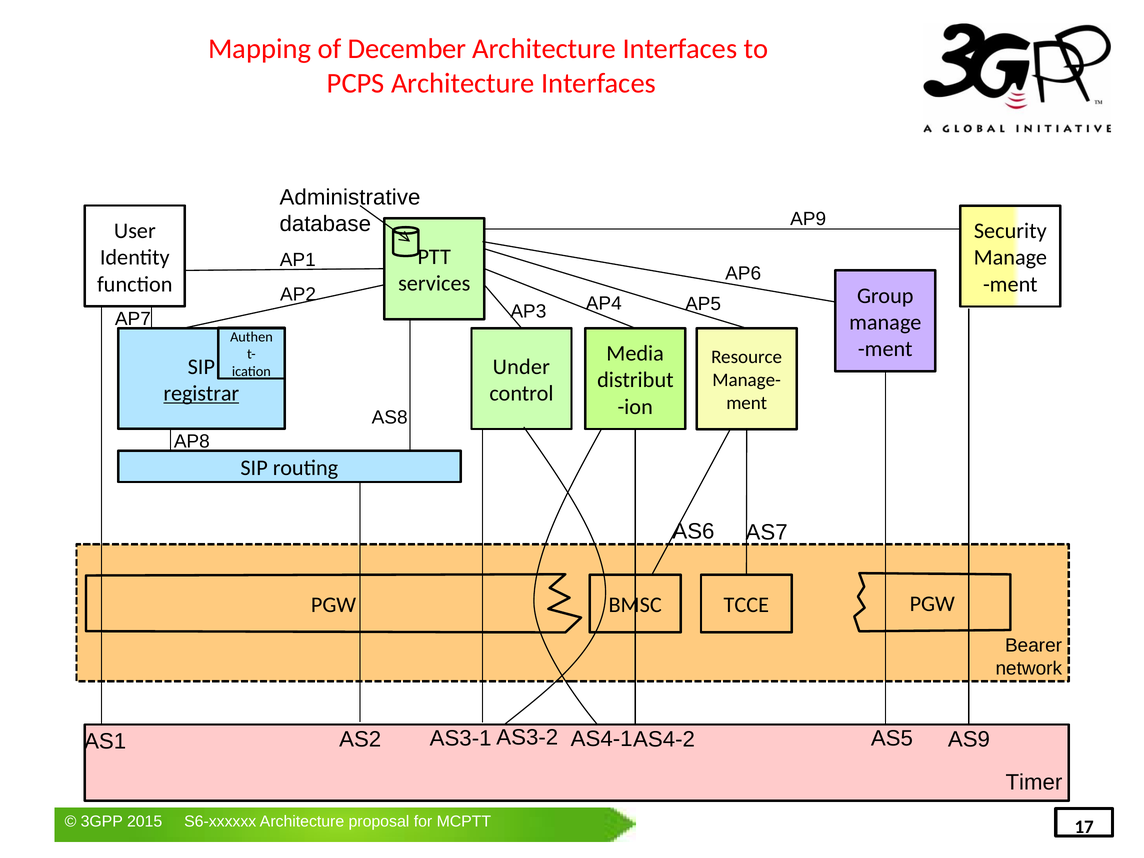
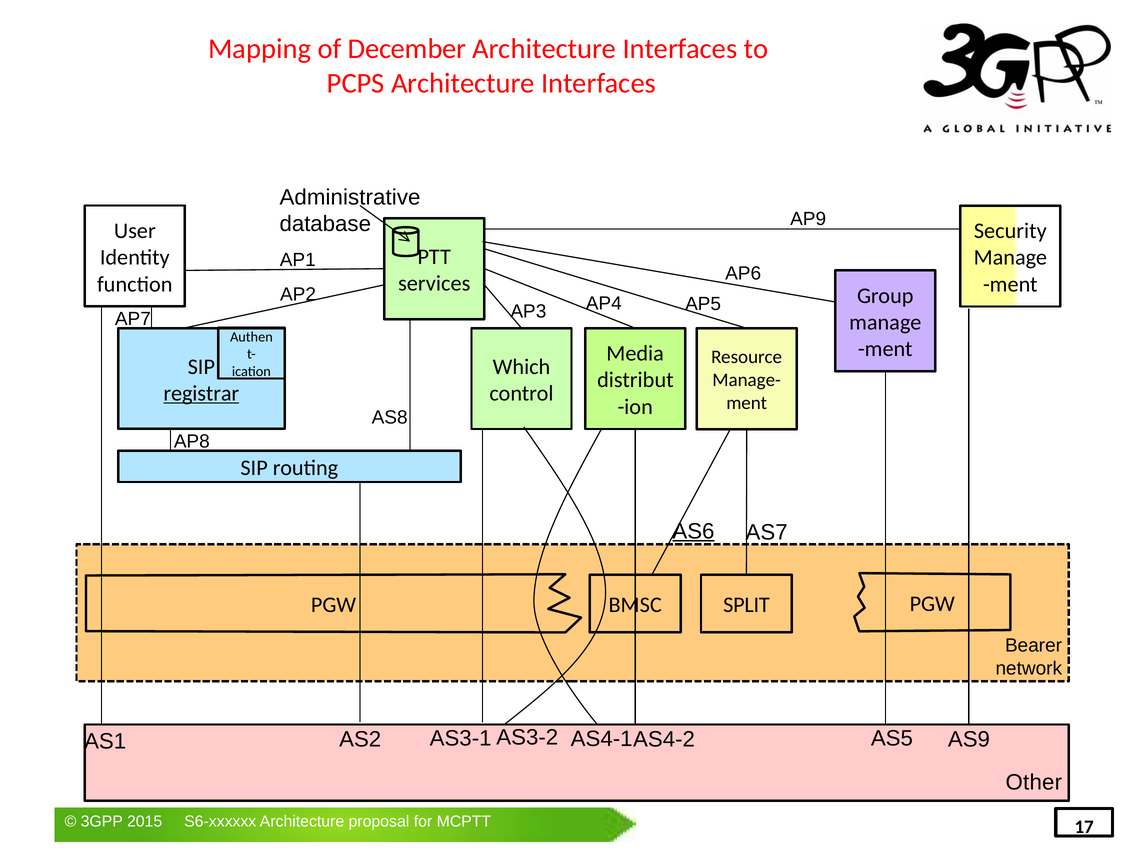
Under: Under -> Which (521, 367)
AS6 underline: none -> present (693, 531)
TCCE: TCCE -> SPLIT (746, 605)
Timer: Timer -> Other (1034, 782)
